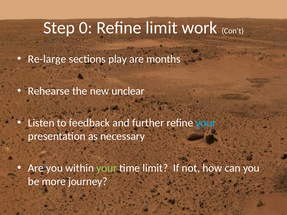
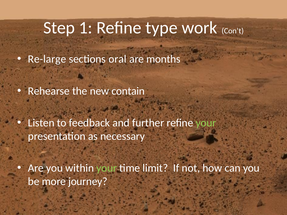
0: 0 -> 1 (86, 28)
Refine limit: limit -> type (161, 28)
play: play -> oral (117, 59)
unclear: unclear -> contain (128, 91)
your colour: light blue -> light green (206, 123)
